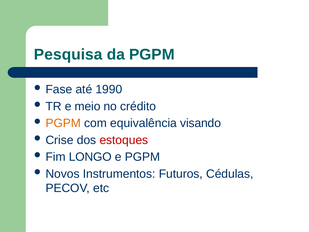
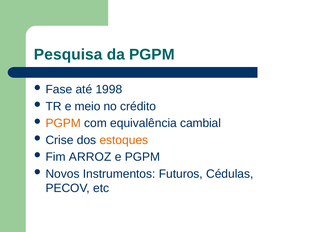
1990: 1990 -> 1998 (109, 89)
visando: visando -> cambial (201, 123)
estoques colour: red -> orange (124, 140)
LONGO: LONGO -> ARROZ (90, 157)
